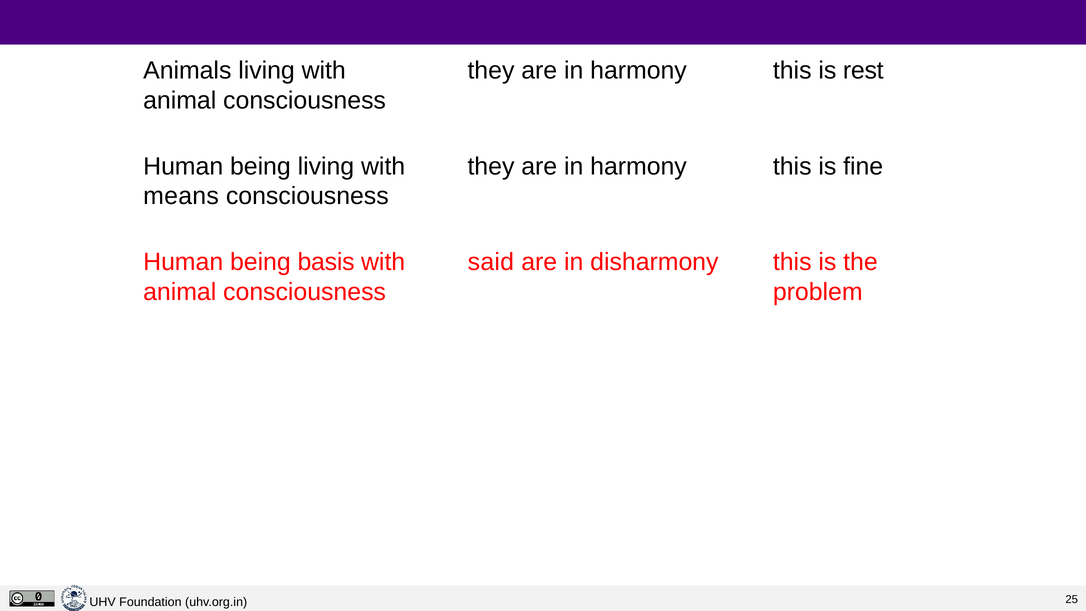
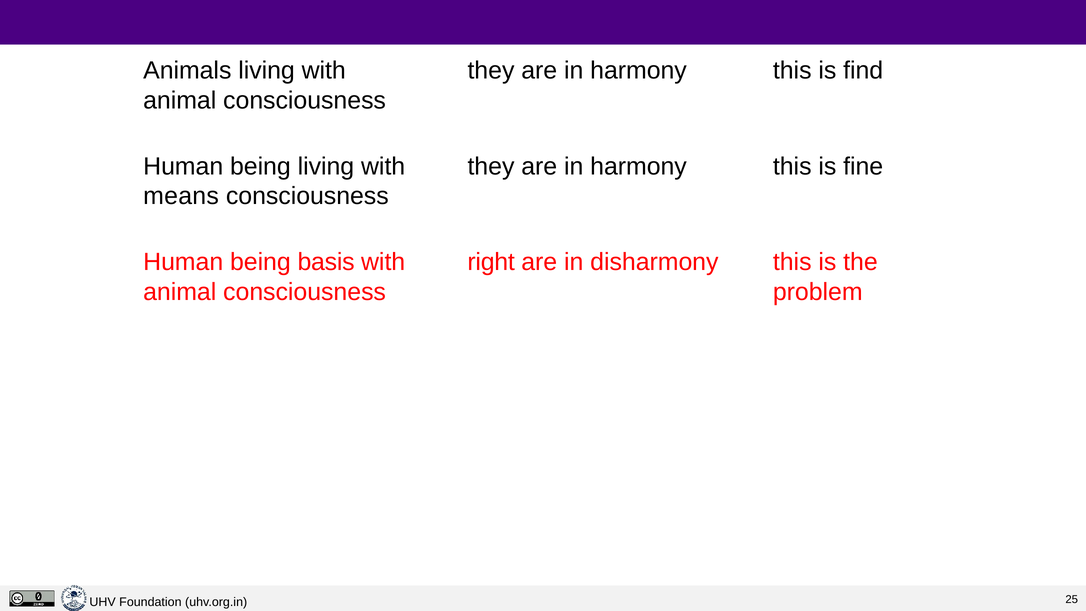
rest: rest -> find (863, 71)
said: said -> right (491, 262)
